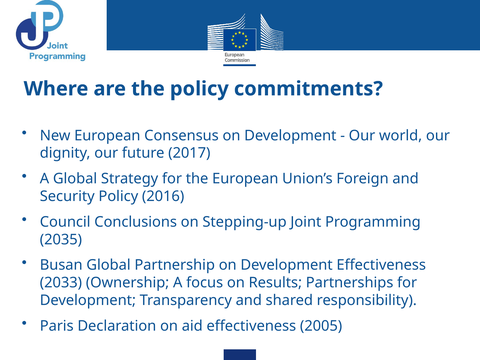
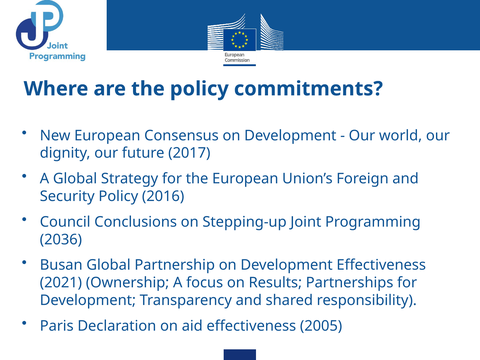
2035: 2035 -> 2036 (61, 240)
2033: 2033 -> 2021 (61, 283)
